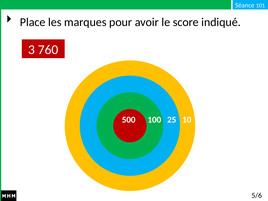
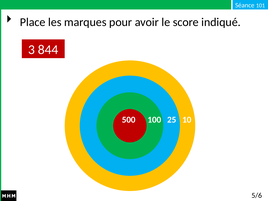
760: 760 -> 844 (48, 50)
